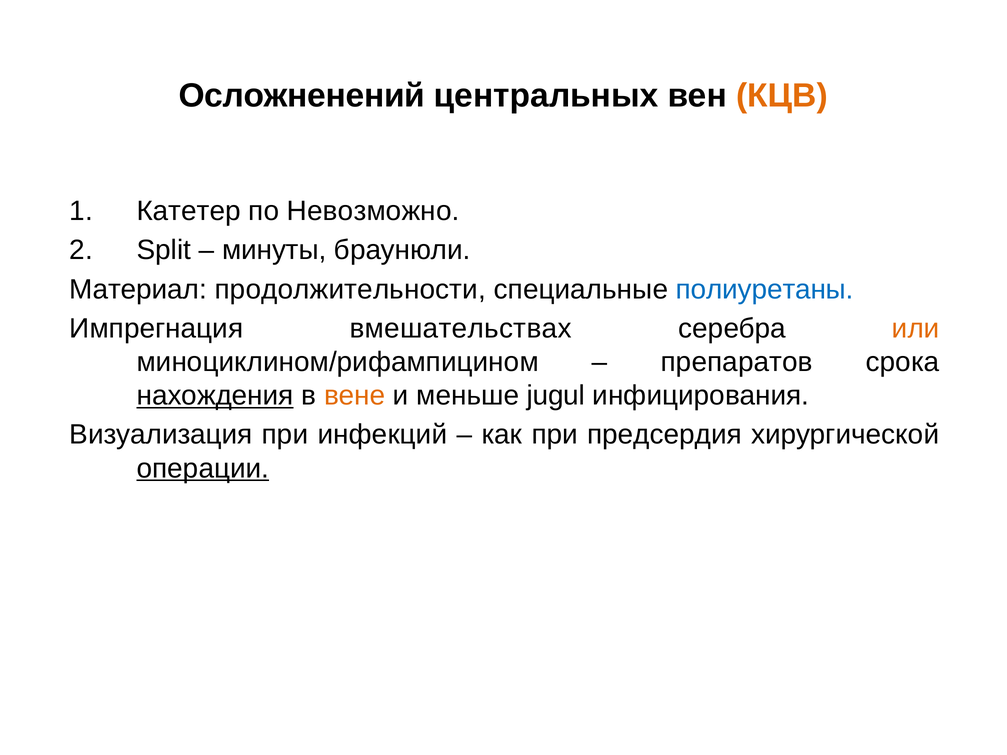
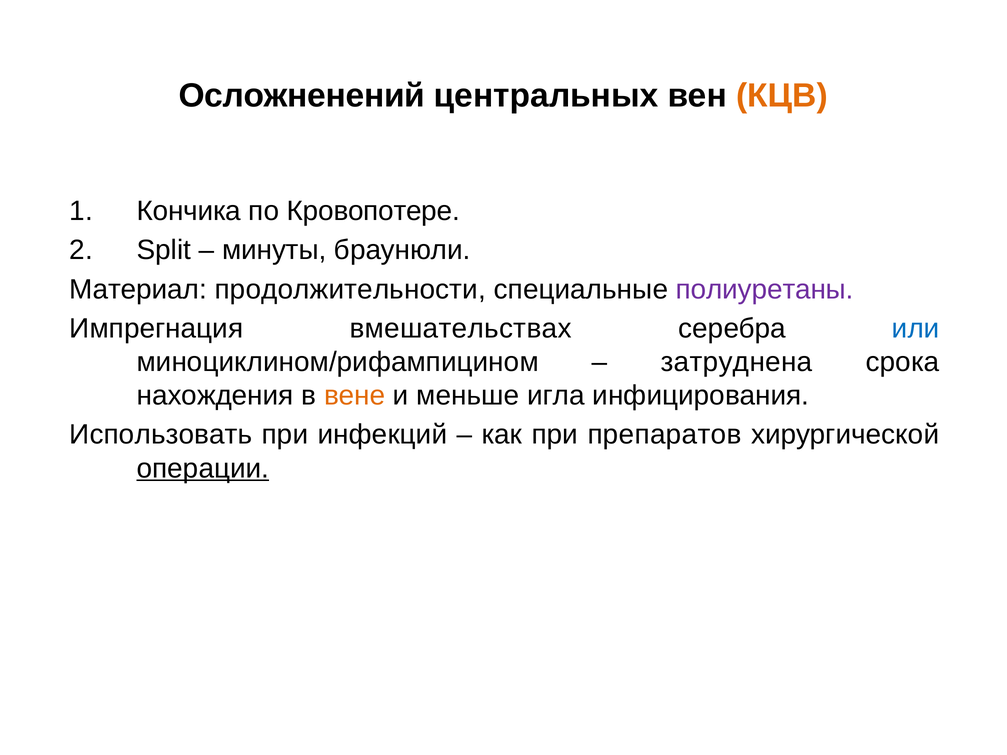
Катетер: Катетер -> Кончика (189, 211)
Невозможно: Невозможно -> Кровопотере (373, 211)
полиуретаны colour: blue -> purple (765, 289)
или colour: orange -> blue (916, 329)
препаратов: препаратов -> затруднена (737, 362)
нахождения underline: present -> none (215, 396)
jugul: jugul -> игла (556, 396)
Визуализация: Визуализация -> Использовать (161, 435)
предсердия: предсердия -> препаратов (664, 435)
